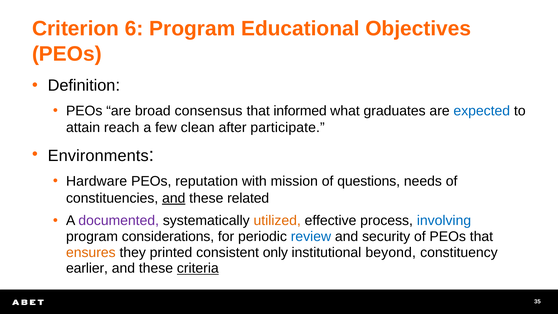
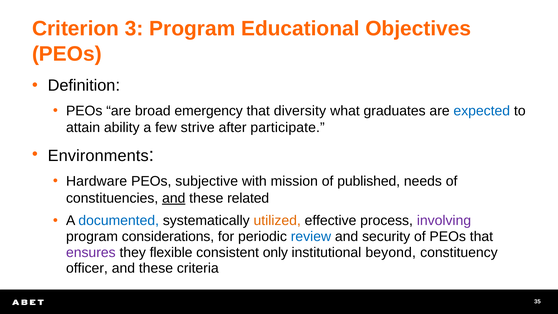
6: 6 -> 3 (134, 29)
consensus: consensus -> emergency (209, 111)
informed: informed -> diversity (300, 111)
reach: reach -> ability (122, 128)
clean: clean -> strive (198, 128)
reputation: reputation -> subjective (207, 181)
questions: questions -> published (369, 181)
documented colour: purple -> blue (119, 220)
involving colour: blue -> purple (444, 220)
ensures colour: orange -> purple (91, 252)
printed: printed -> flexible (171, 252)
earlier: earlier -> officer (87, 268)
criteria underline: present -> none (198, 268)
